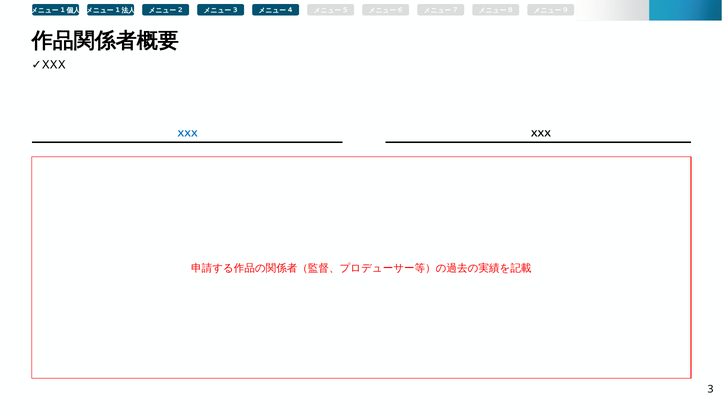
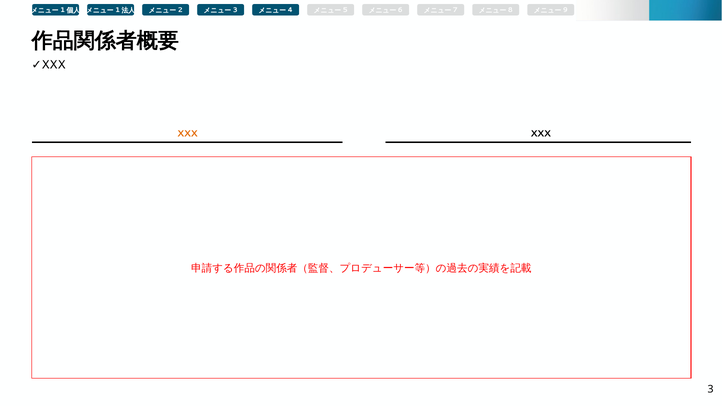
XXX colour: blue -> orange (187, 134)
